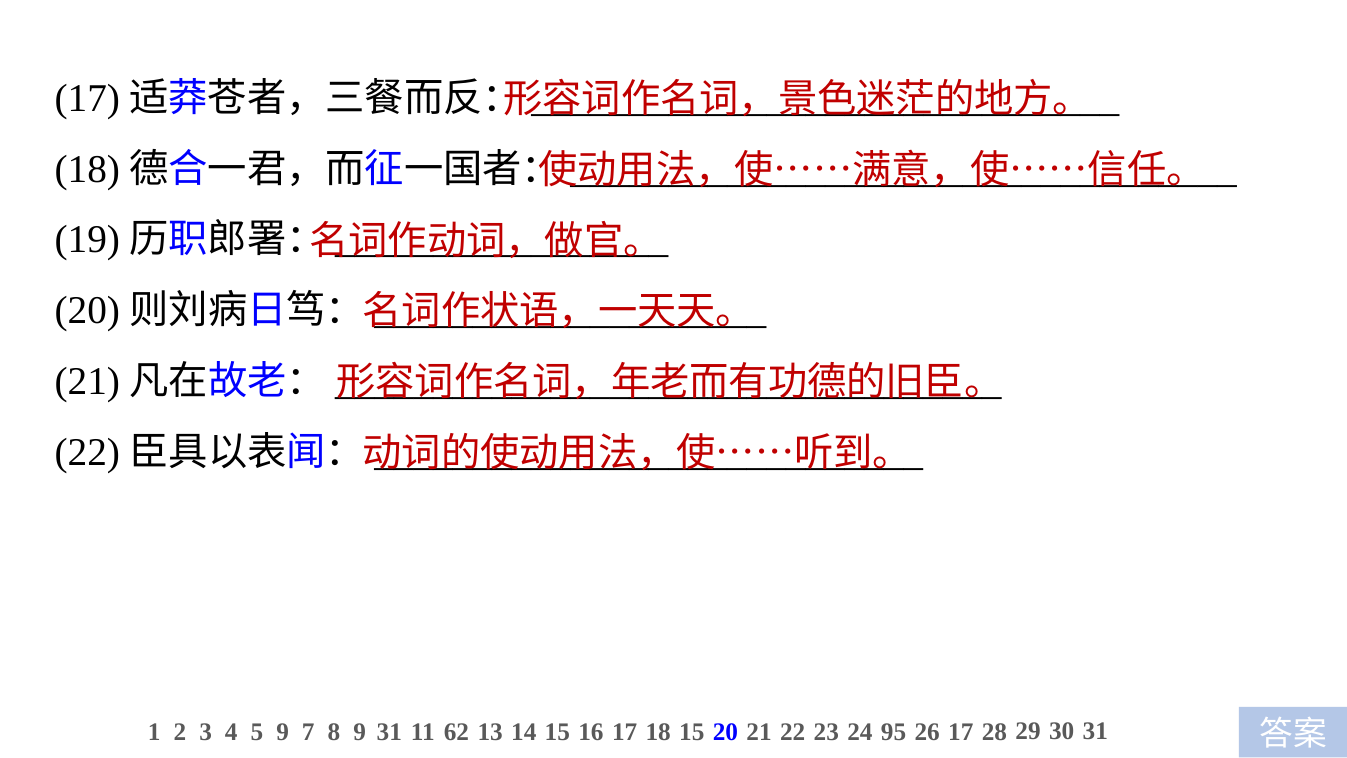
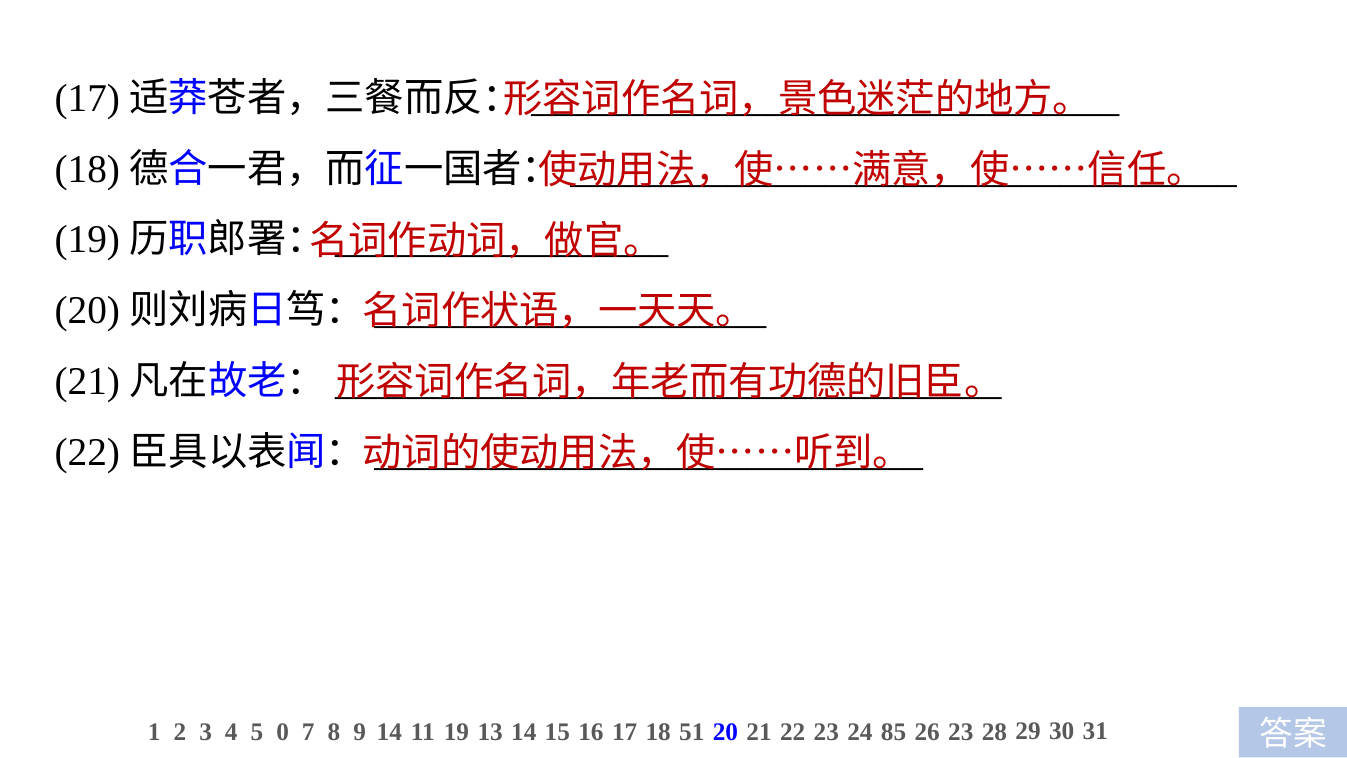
5 9: 9 -> 0 (283, 732)
9 31: 31 -> 14 (389, 732)
11 62: 62 -> 19 (456, 732)
18 15: 15 -> 51 (692, 732)
95: 95 -> 85 (894, 732)
26 17: 17 -> 23 (961, 732)
